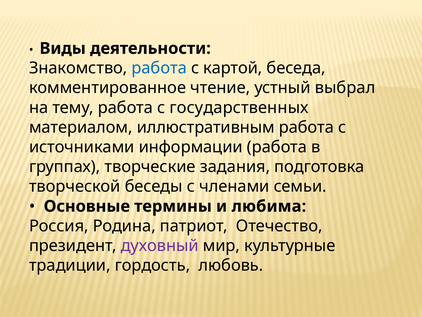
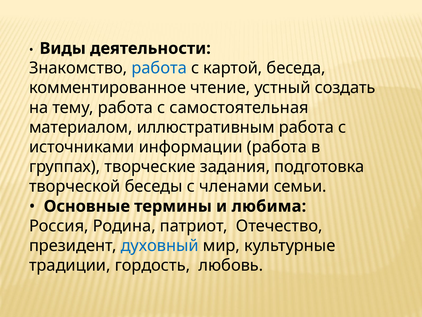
выбрал: выбрал -> создать (345, 88)
государственных: государственных -> самостоятельная (239, 107)
духовный colour: purple -> blue (160, 245)
